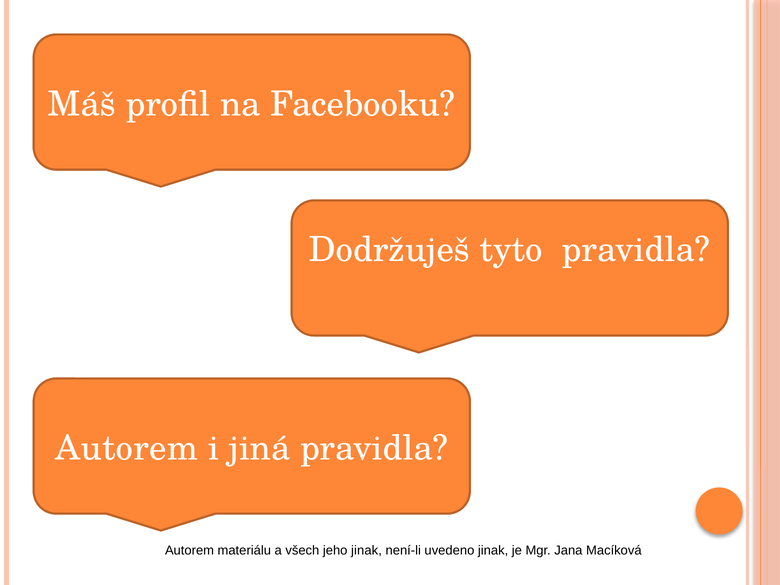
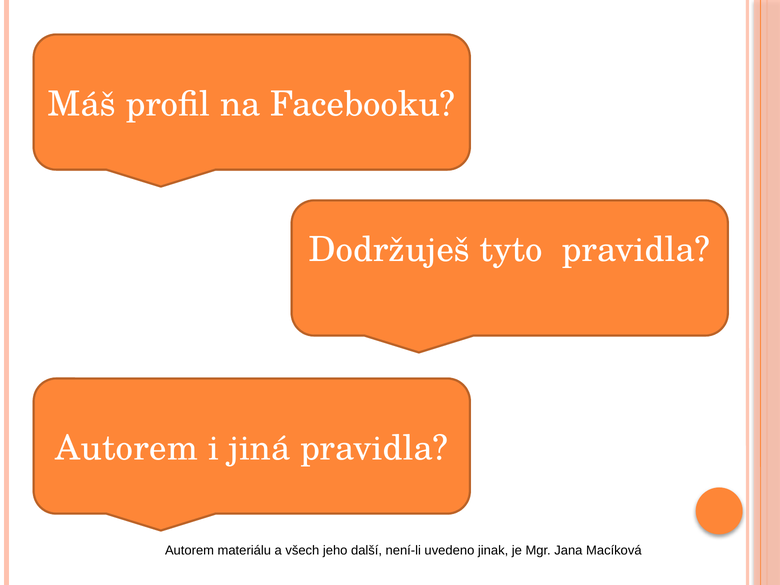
jeho jinak: jinak -> další (367, 550)
